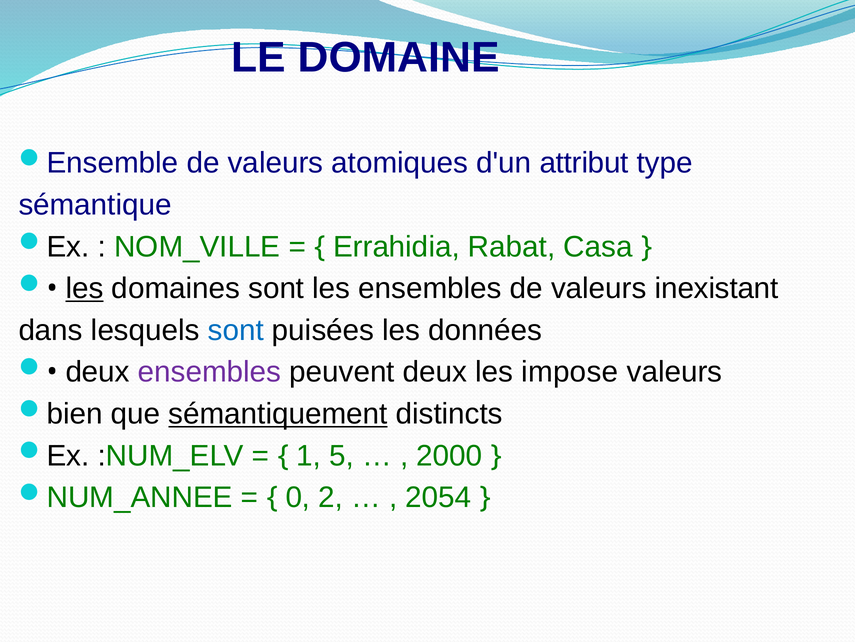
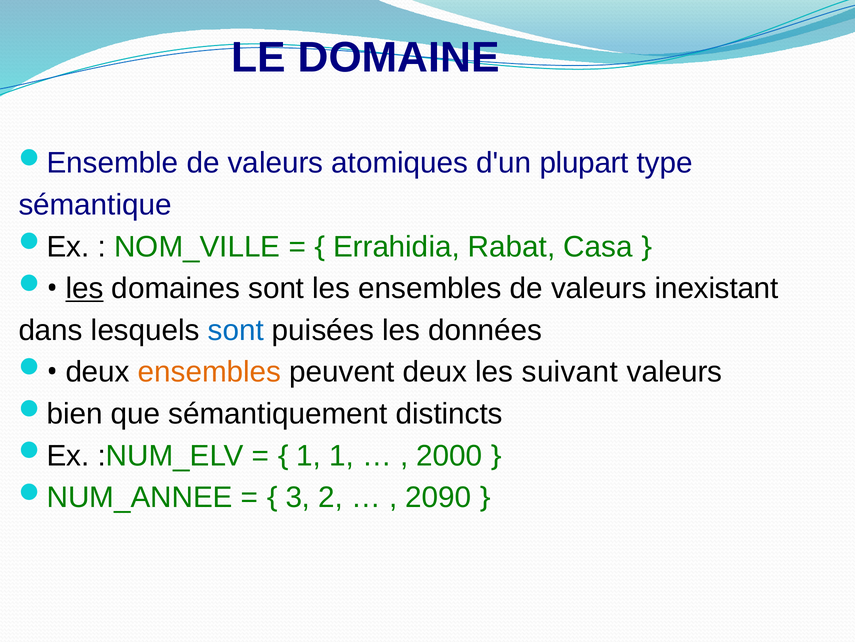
attribut: attribut -> plupart (584, 163)
ensembles colour: purple -> orange (210, 372)
impose: impose -> suivant (570, 372)
sémantiquement underline: present -> none (278, 414)
1 5: 5 -> 1 (342, 455)
0: 0 -> 3 (298, 497)
2054: 2054 -> 2090 (438, 497)
